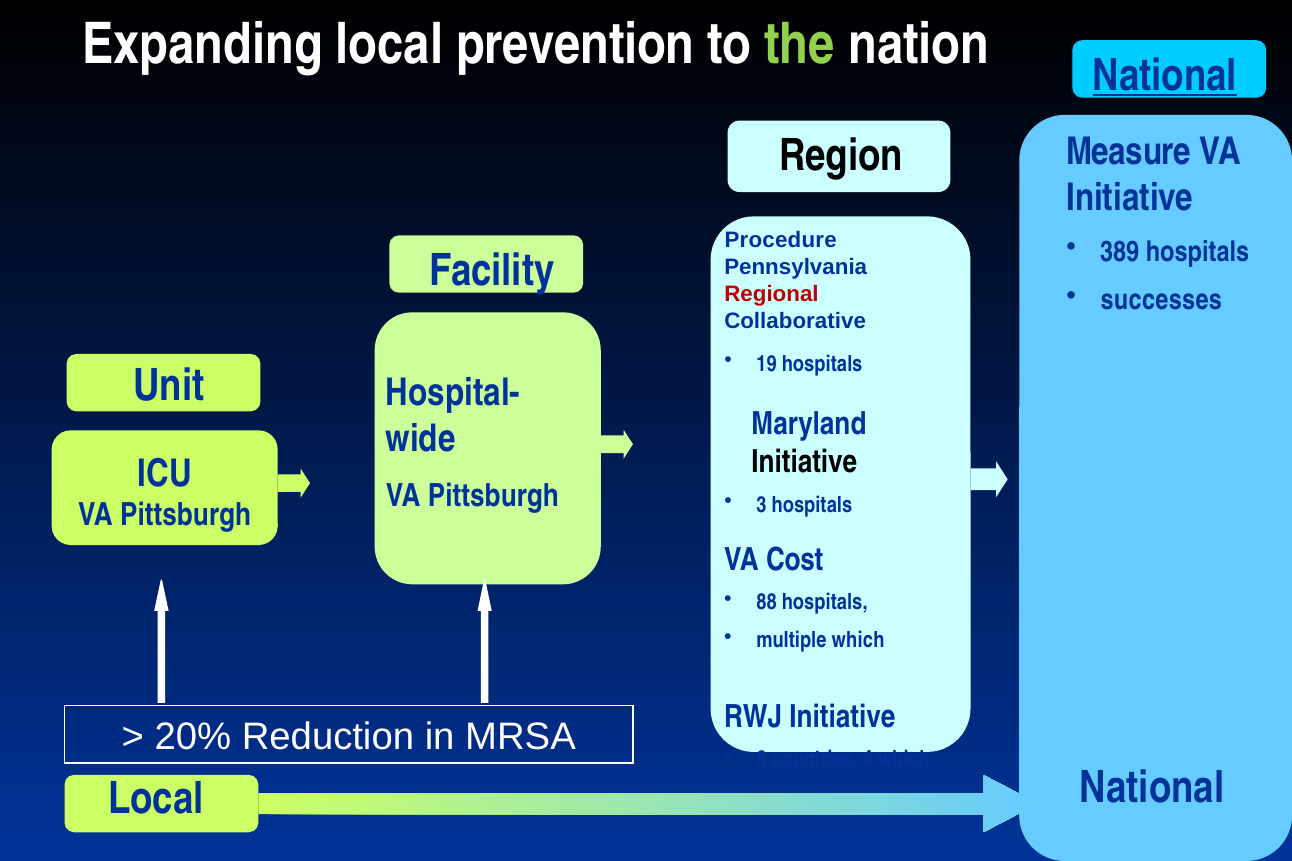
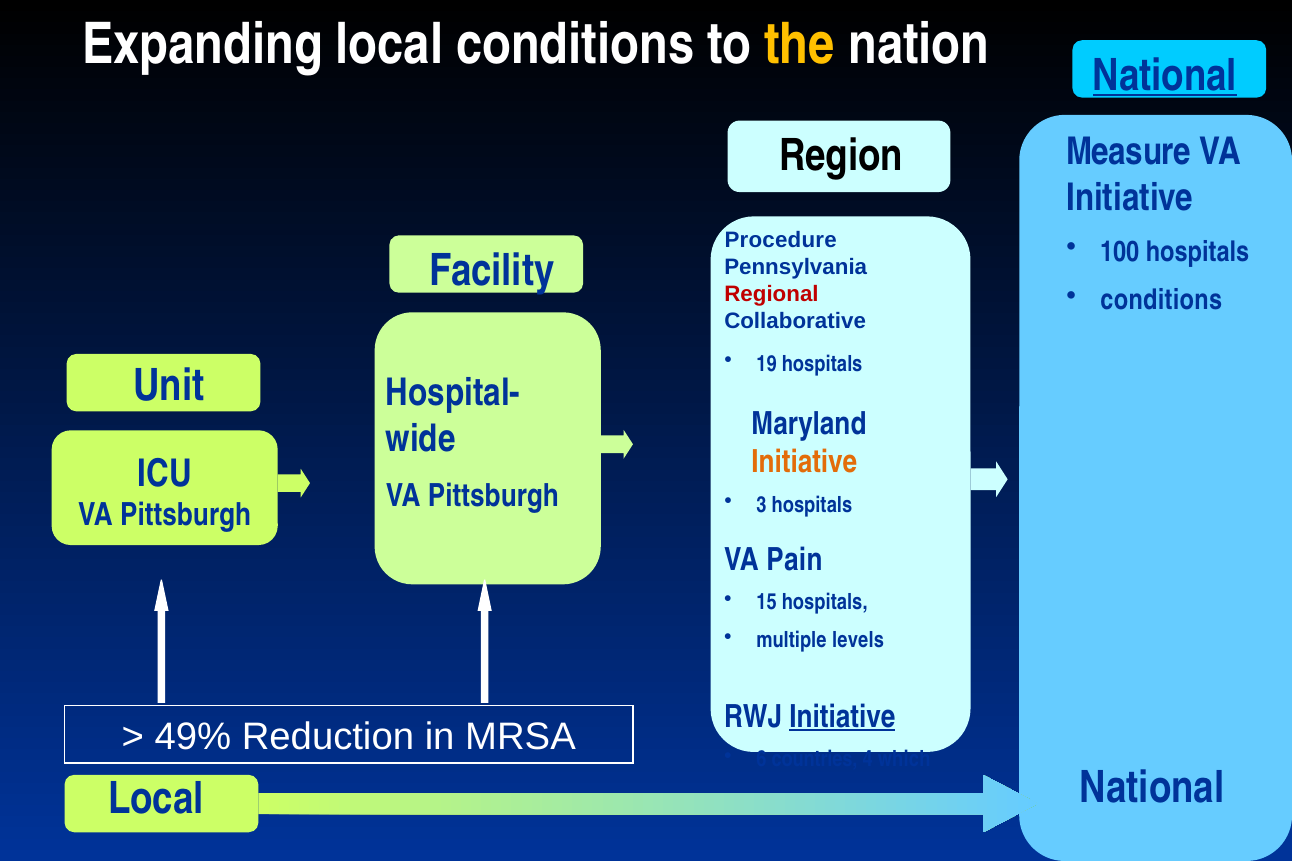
local prevention: prevention -> conditions (575, 44)
the colour: light green -> yellow (800, 44)
389: 389 -> 100 (1120, 252)
successes: successes -> conditions (1161, 301)
Initiative colour: black -> orange (804, 462)
Cost: Cost -> Pain (794, 560)
88: 88 -> 15 (767, 603)
multiple which: which -> levels (858, 641)
Initiative underline: none -> present (842, 717)
20%: 20% -> 49% (193, 737)
